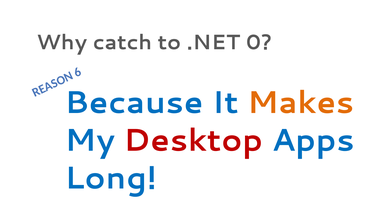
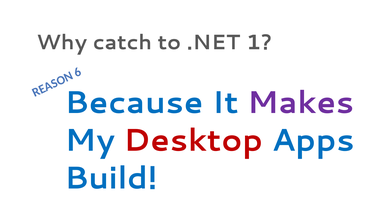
0: 0 -> 1 (259, 43)
Makes colour: orange -> purple (301, 103)
Long: Long -> Build (111, 178)
